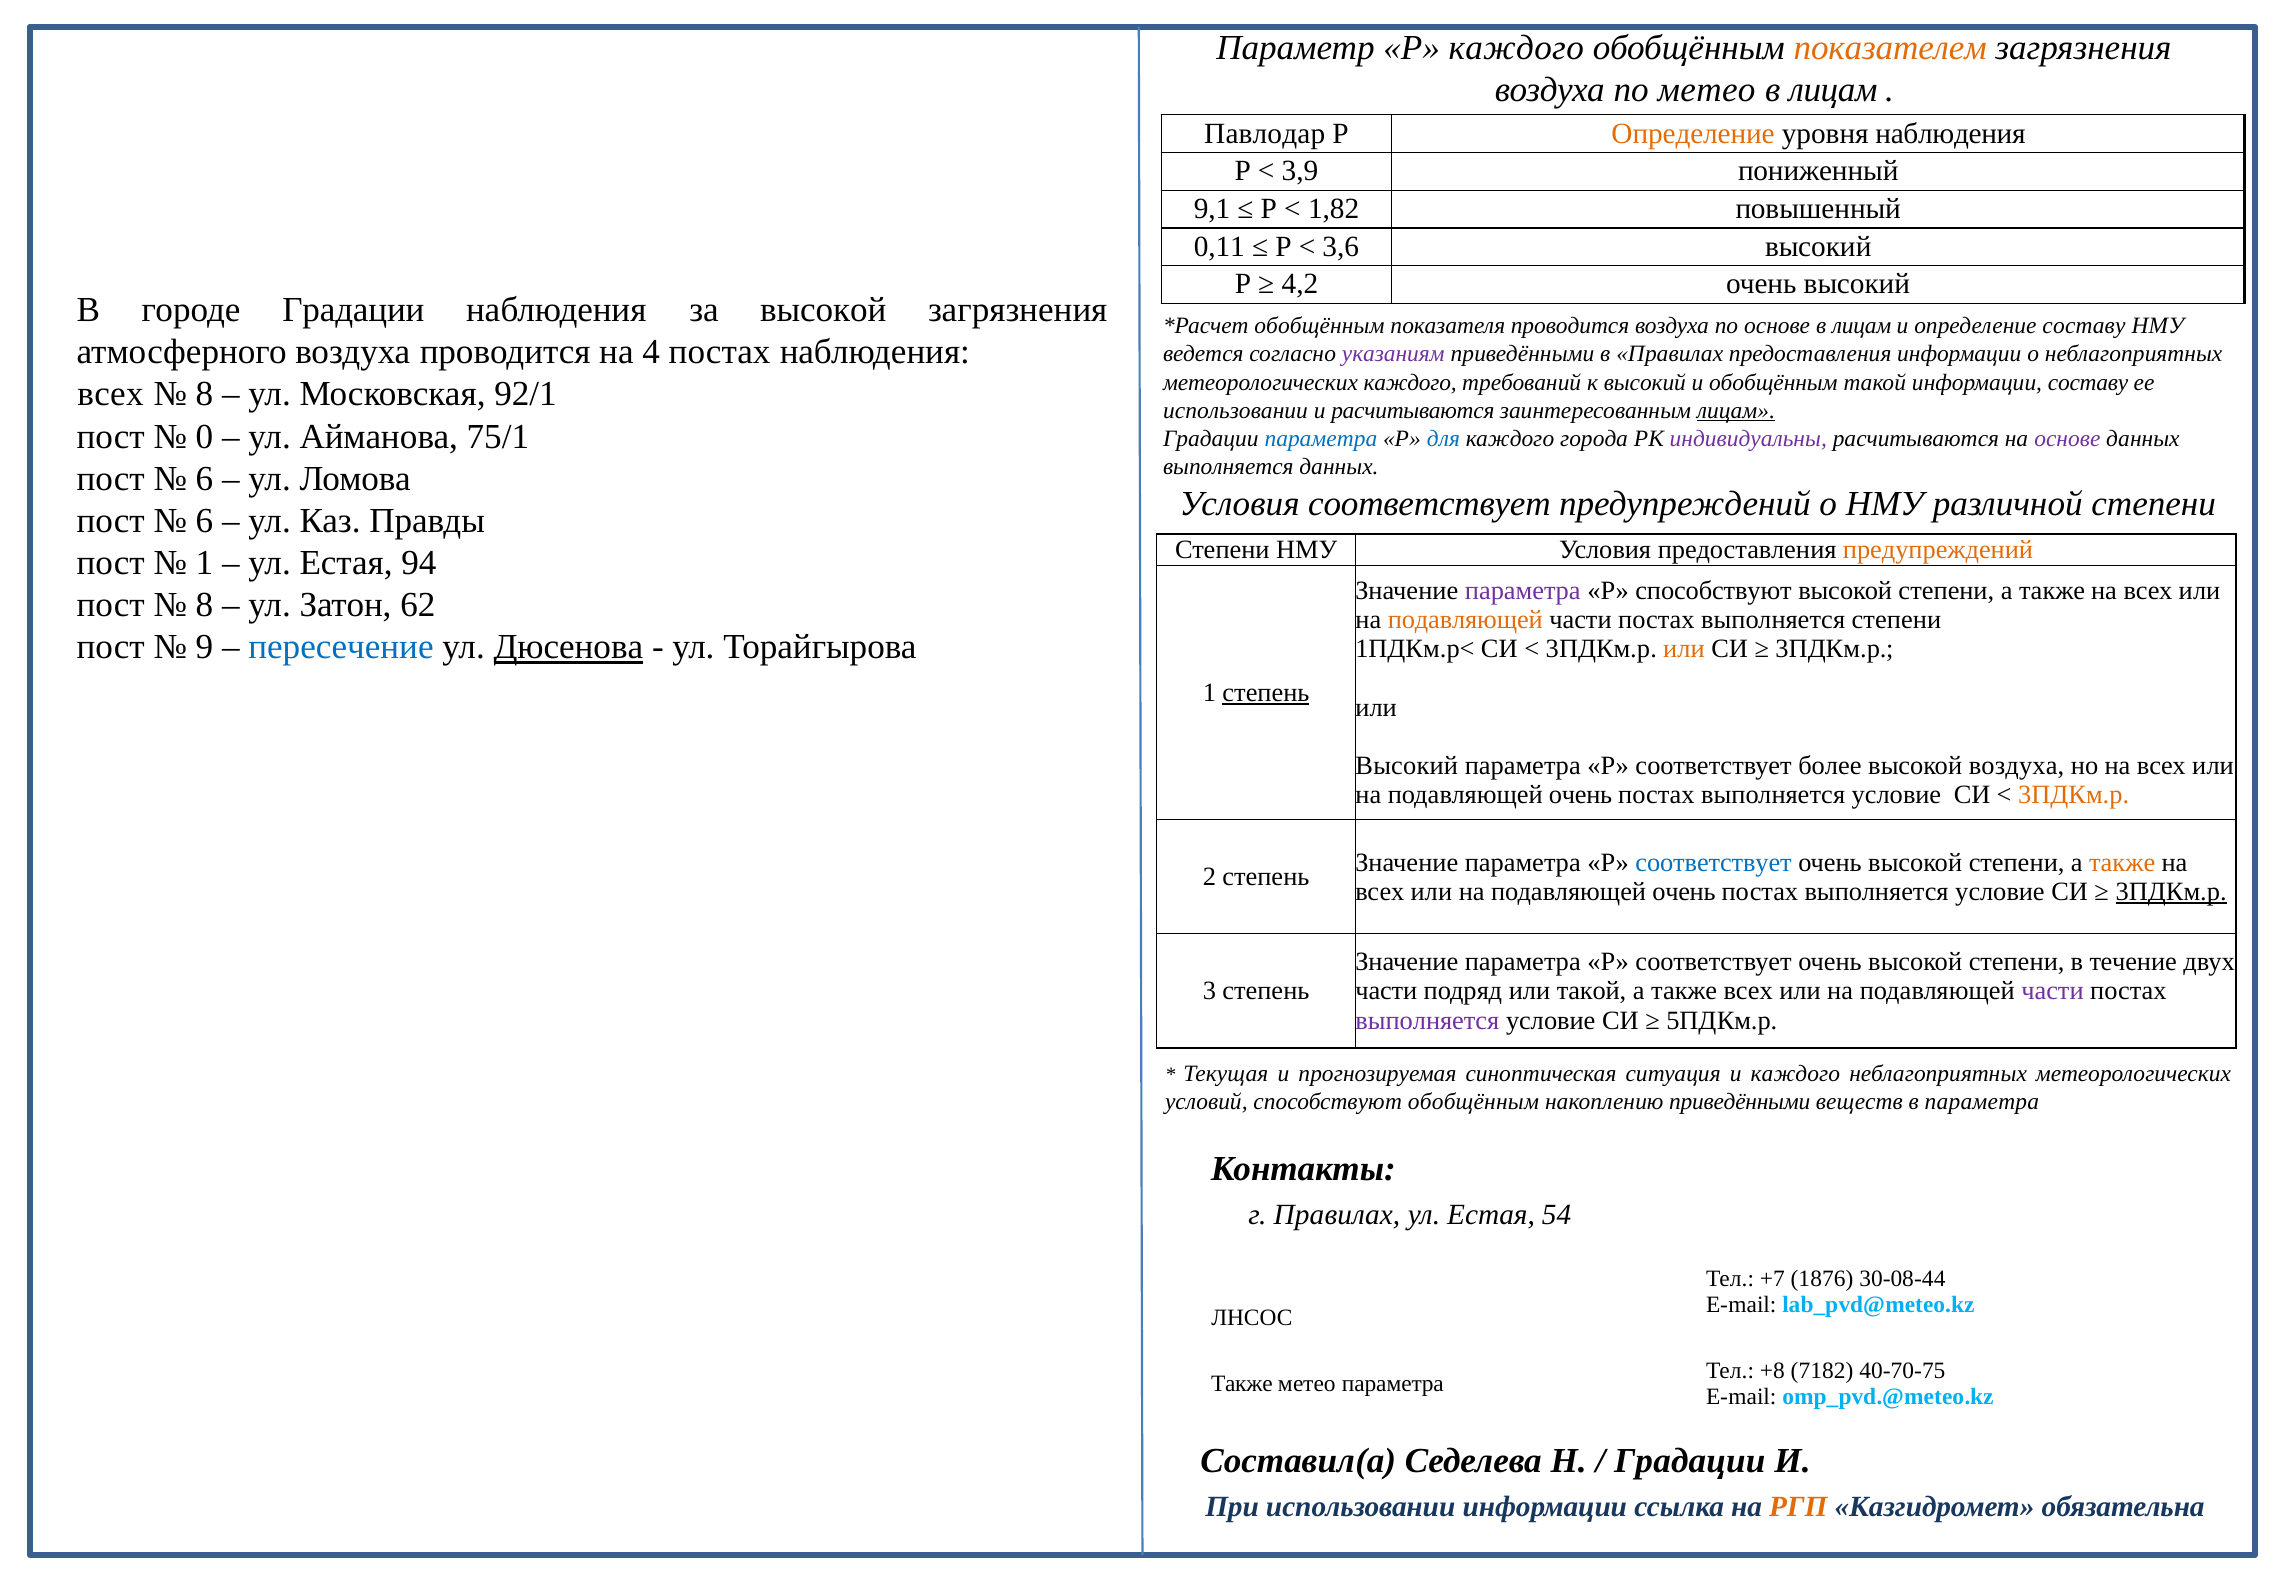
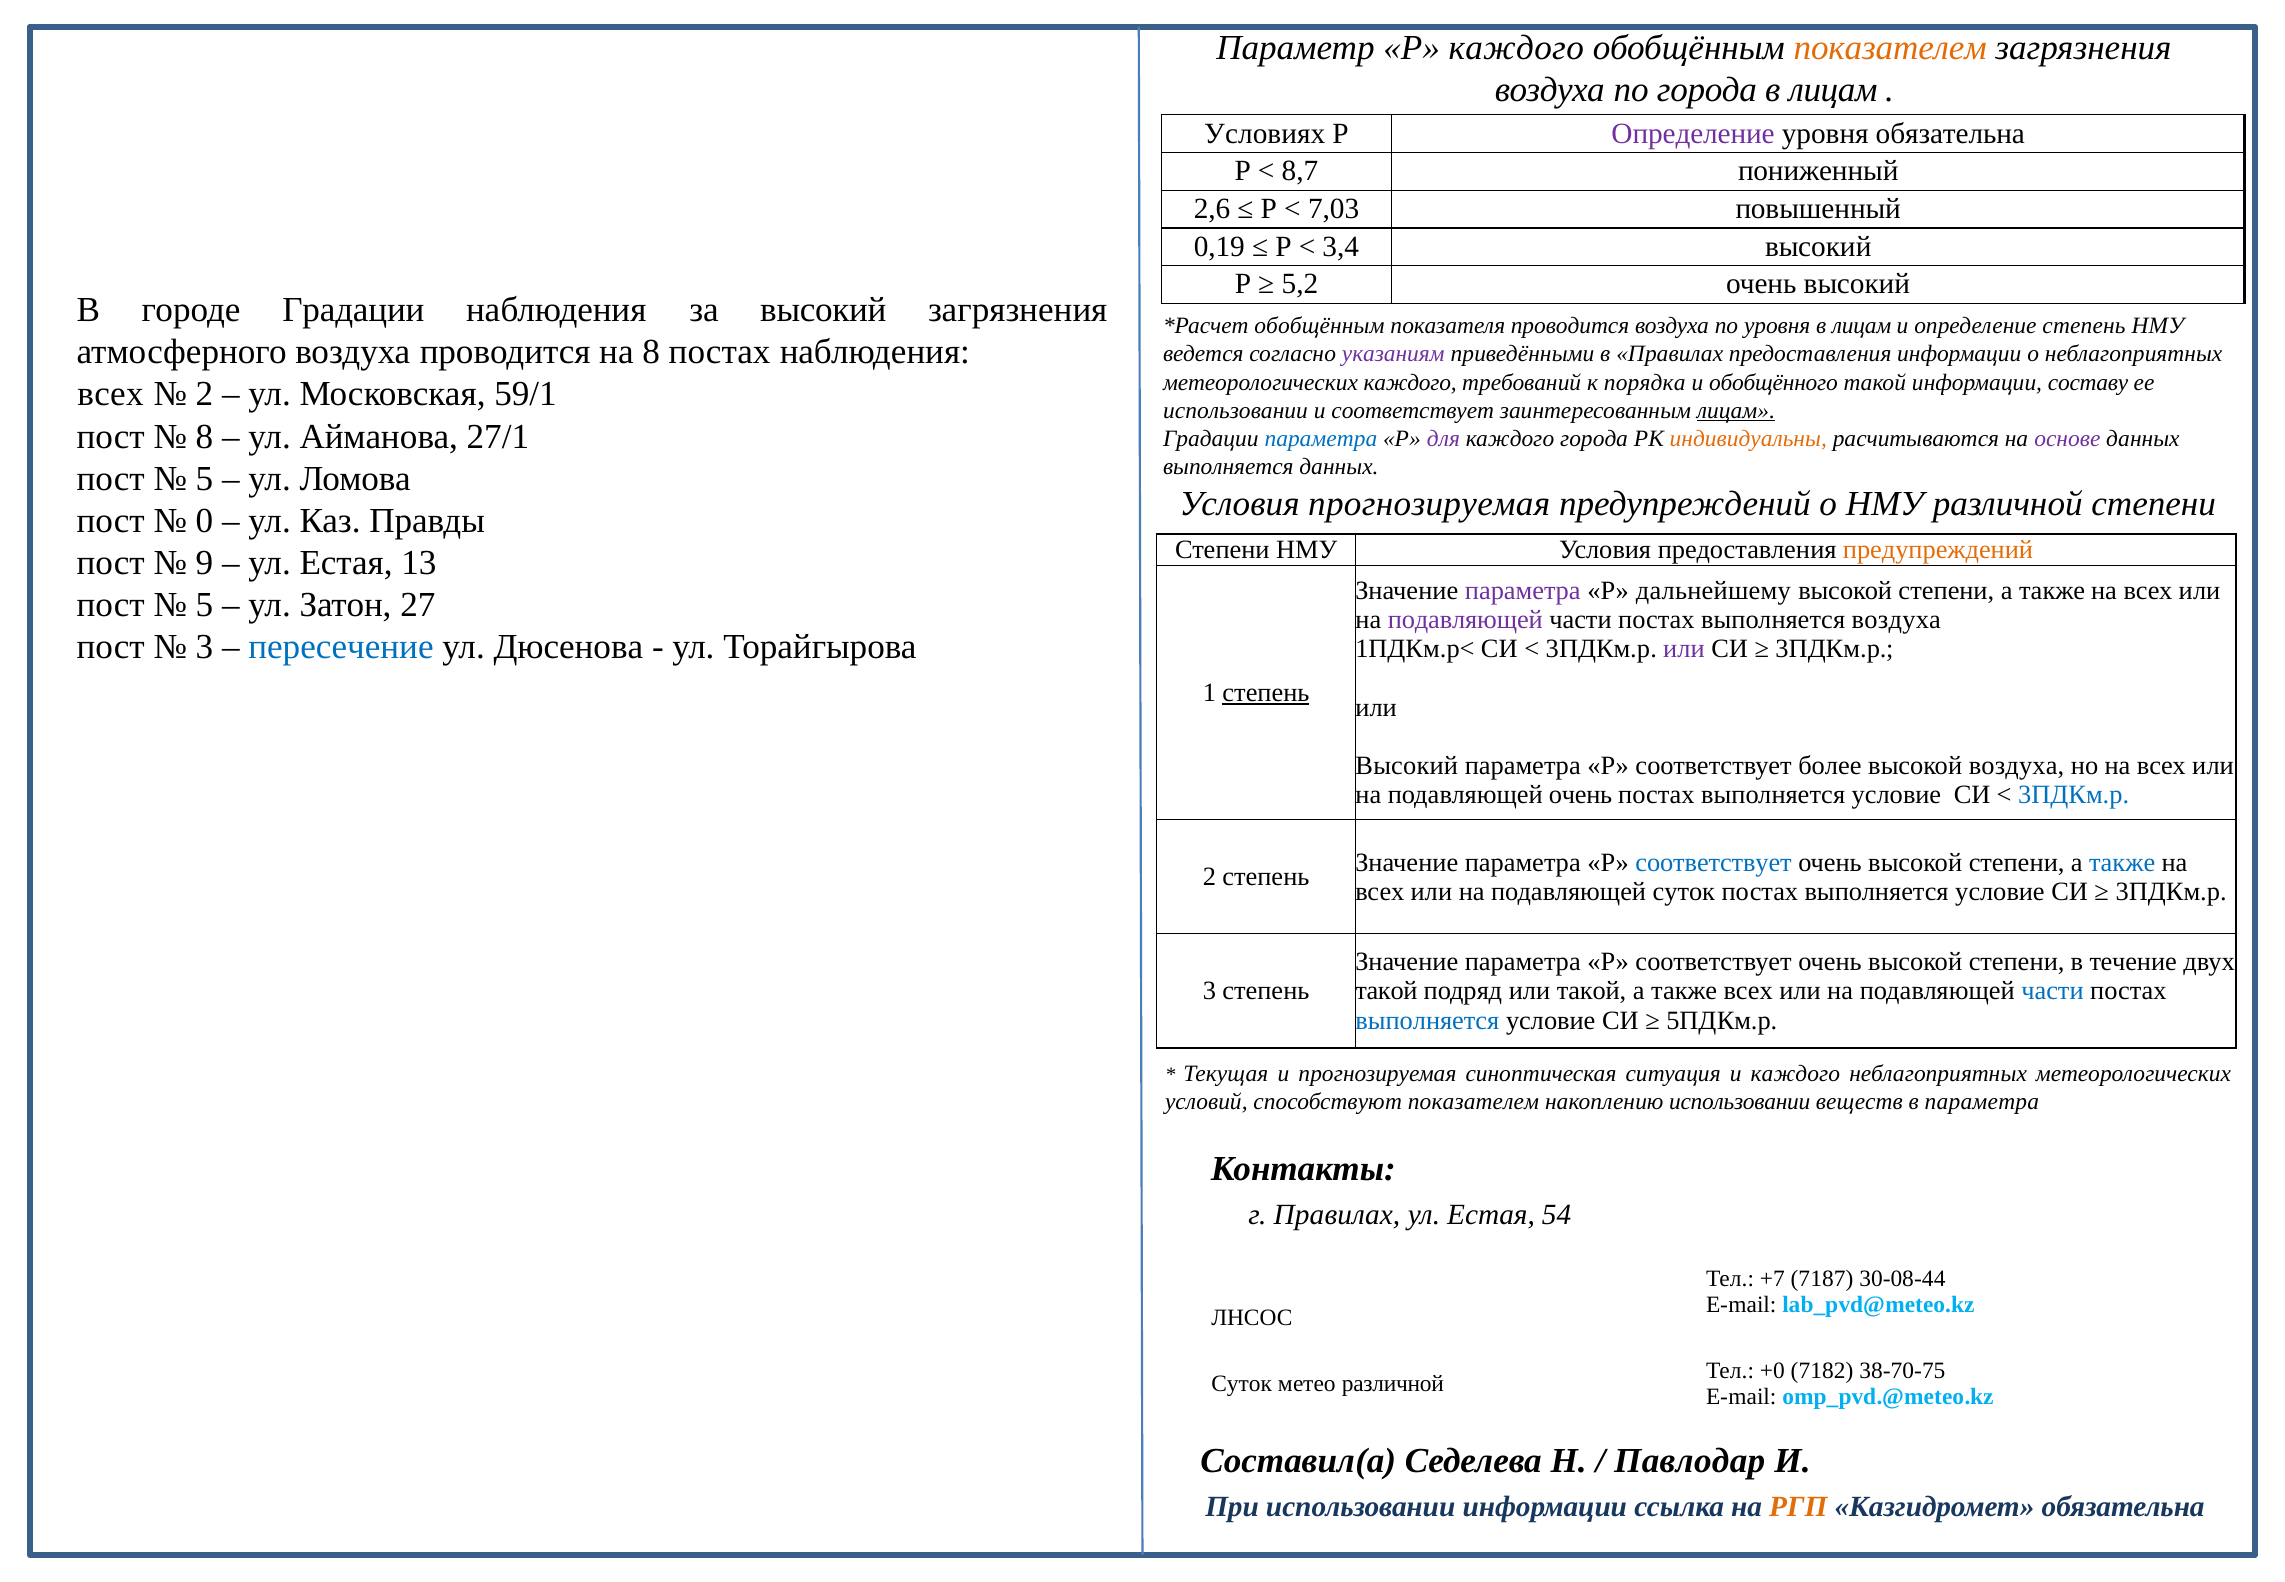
по метео: метео -> города (1707, 90)
Павлодар: Павлодар -> Условиях (1265, 133)
Определение colour: orange -> purple (1693, 133)
уровня наблюдения: наблюдения -> обязательна (1950, 133)
3,9: 3,9 -> 8,7 (1300, 171)
9,1: 9,1 -> 2,6 (1212, 209)
1,82: 1,82 -> 7,03 (1334, 209)
0,11: 0,11 -> 0,19 (1219, 246)
3,6: 3,6 -> 3,4 (1341, 246)
4,2: 4,2 -> 5,2 (1300, 284)
за высокой: высокой -> высокий (823, 310)
по основе: основе -> уровня (1777, 326)
определение составу: составу -> степень (2084, 326)
на 4: 4 -> 8 (651, 352)
к высокий: высокий -> порядка (1645, 382)
и обобщённым: обобщённым -> обобщённого (1773, 382)
8: 8 -> 2 (204, 394)
92/1: 92/1 -> 59/1 (526, 394)
и расчитываются: расчитываются -> соответствует (1413, 410)
0: 0 -> 8 (204, 436)
75/1: 75/1 -> 27/1 (498, 436)
для colour: blue -> purple (1443, 438)
индивидуальны colour: purple -> orange (1748, 438)
6: 6 -> 5 (204, 479)
Условия соответствует: соответствует -> прогнозируемая (1429, 504)
6: 6 -> 0 (204, 521)
1: 1 -> 9 (204, 563)
94: 94 -> 13 (419, 563)
Р способствуют: способствуют -> дальнейшему (1713, 590)
8: 8 -> 5 (204, 605)
62: 62 -> 27 (418, 605)
подавляющей colour: orange -> purple (1465, 620)
выполняется степени: степени -> воздуха (1896, 620)
9: 9 -> 3 (204, 647)
Дюсенова underline: present -> none (568, 647)
или colour: orange -> purple (1684, 649)
3ПДКм.р colour: orange -> blue (2074, 795)
также colour: orange -> blue (2122, 862)
очень: очень -> суток (1684, 892)
3ПДКм.р underline: present -> none (2171, 892)
части: части -> такой (1386, 991)
части colour: purple -> blue (2052, 991)
выполняется colour: purple -> blue (1427, 1020)
способствуют обобщённым: обобщённым -> показателем (1473, 1102)
накоплению приведёнными: приведёнными -> использовании (1740, 1102)
1876: 1876 -> 7187 (1822, 1279)
+8: +8 -> +0 (1772, 1370)
40-70-75: 40-70-75 -> 38-70-75 (1902, 1370)
Также: Также -> Суток (1242, 1383)
метео параметра: параметра -> различной (1393, 1383)
Градации: Градации -> Павлодар (1690, 1461)
